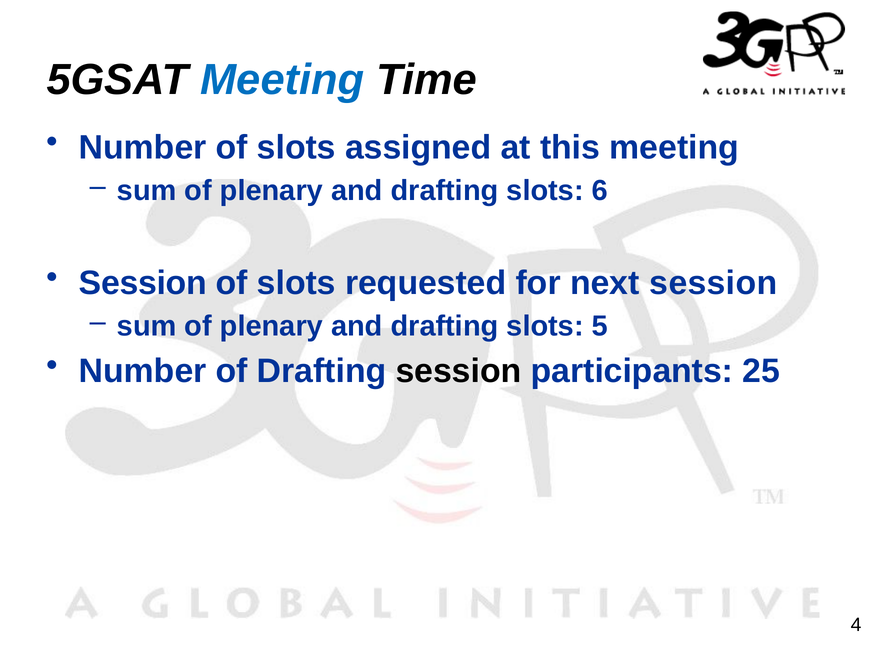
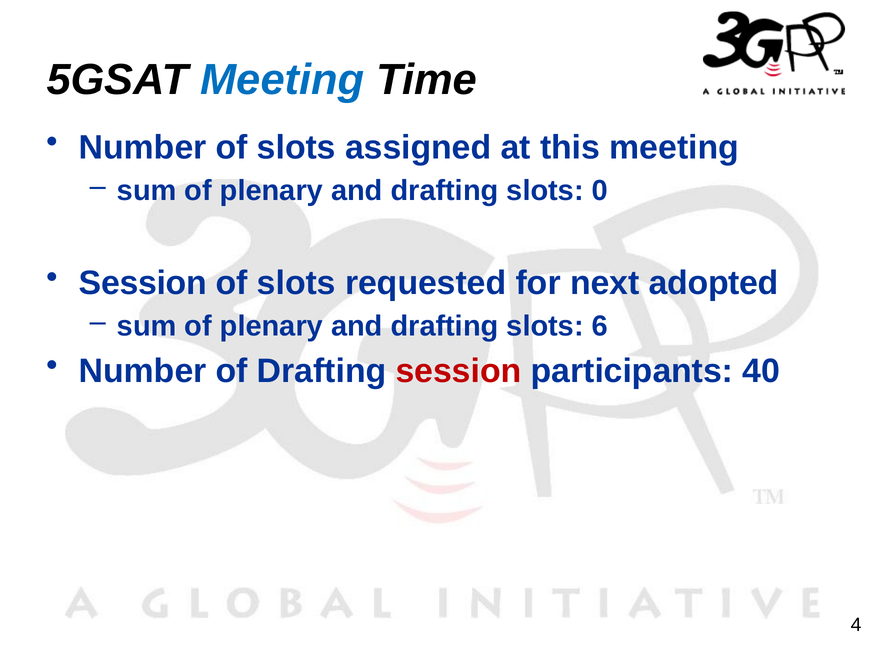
6: 6 -> 0 (600, 191)
next session: session -> adopted (714, 283)
5: 5 -> 6 (600, 326)
session colour: black -> red (458, 371)
25: 25 -> 40 (761, 371)
